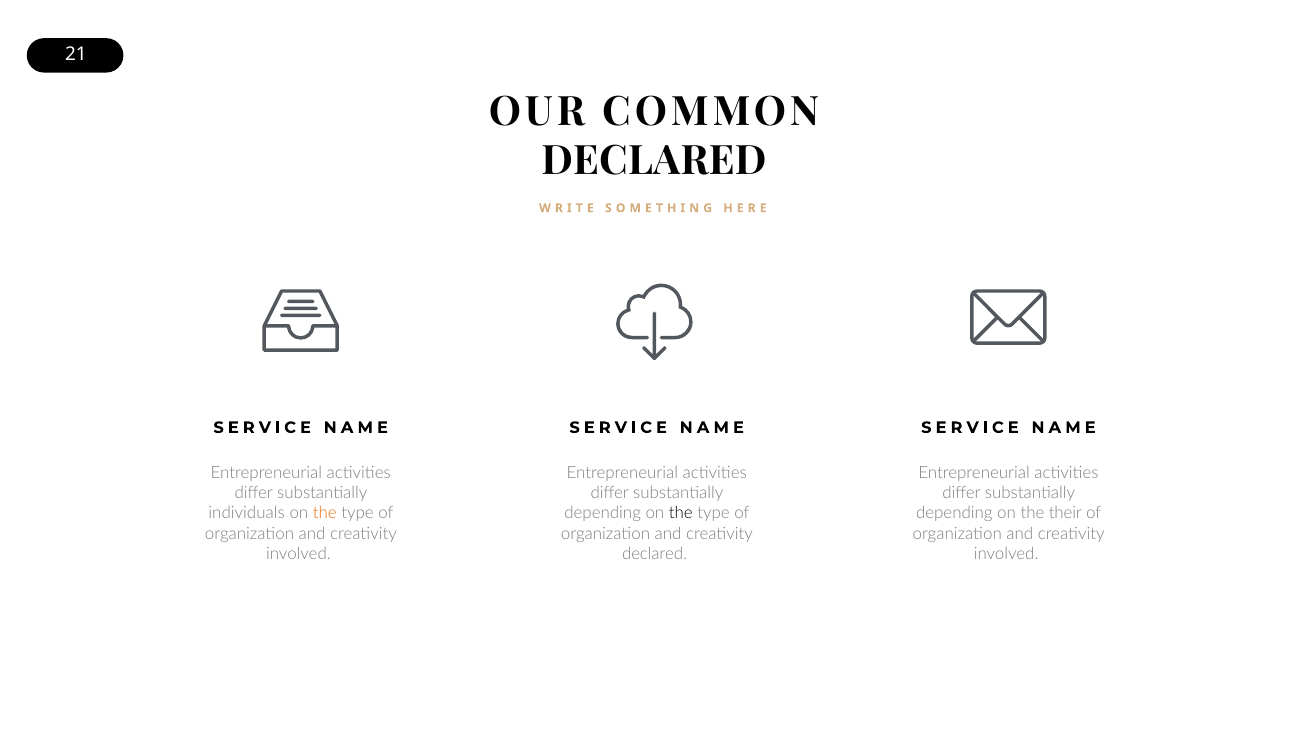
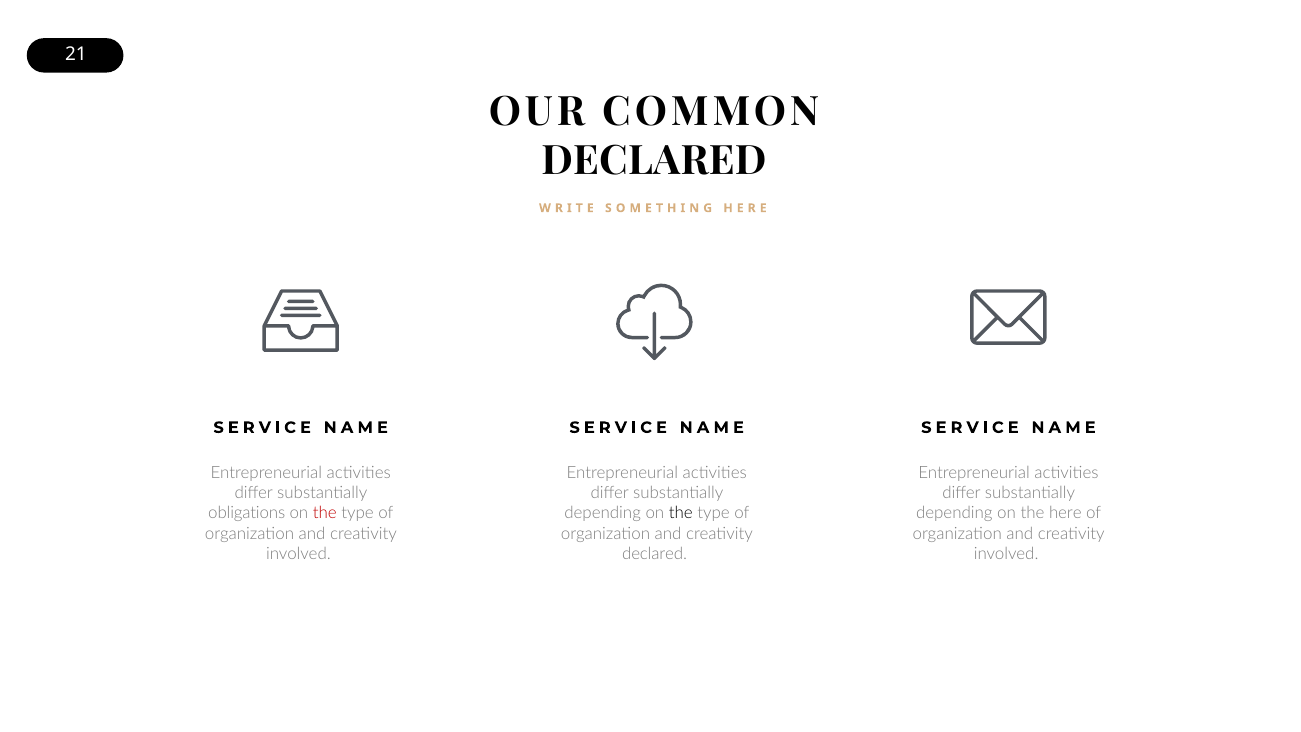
individuals: individuals -> obligations (247, 513)
the colour: orange -> red (325, 513)
their: their -> here (1065, 513)
